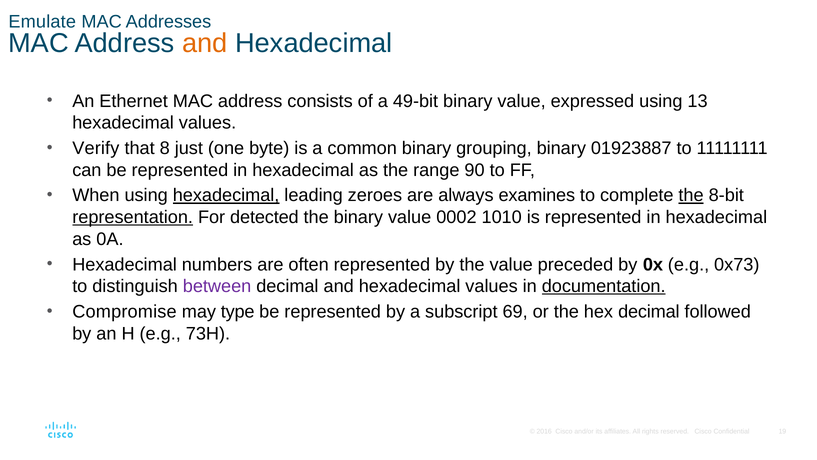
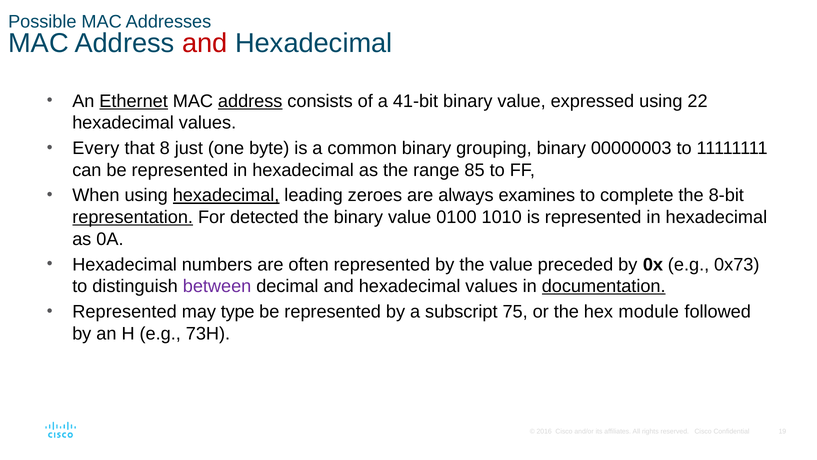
Emulate: Emulate -> Possible (42, 22)
and colour: orange -> red (205, 43)
Ethernet underline: none -> present (134, 101)
address underline: none -> present (250, 101)
49-bit: 49-bit -> 41-bit (416, 101)
13: 13 -> 22 (698, 101)
Verify: Verify -> Every (96, 148)
01923887: 01923887 -> 00000003 (631, 148)
90: 90 -> 85 (475, 170)
the underline: present -> none (691, 195)
0002: 0002 -> 0100 (456, 217)
Compromise: Compromise -> Represented (125, 311)
69: 69 -> 75 (515, 311)
hex decimal: decimal -> module (649, 311)
